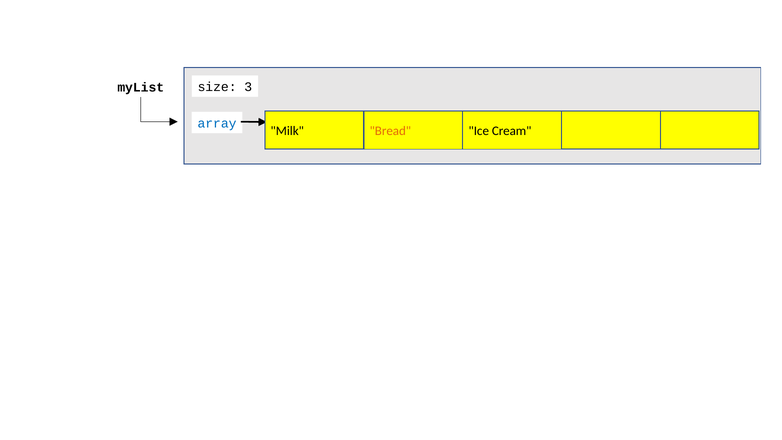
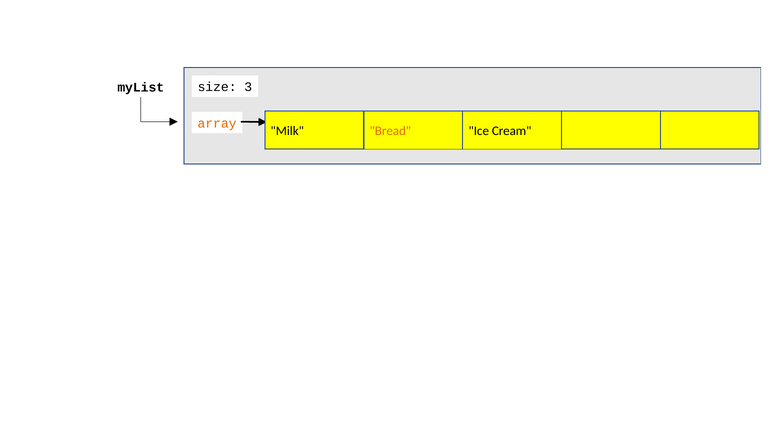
array colour: blue -> orange (217, 123)
